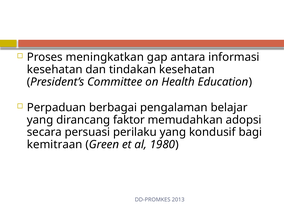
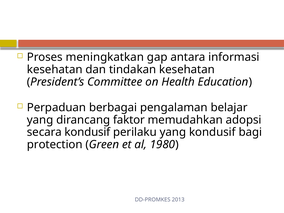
secara persuasi: persuasi -> kondusif (87, 132)
kemitraan: kemitraan -> protection (55, 145)
